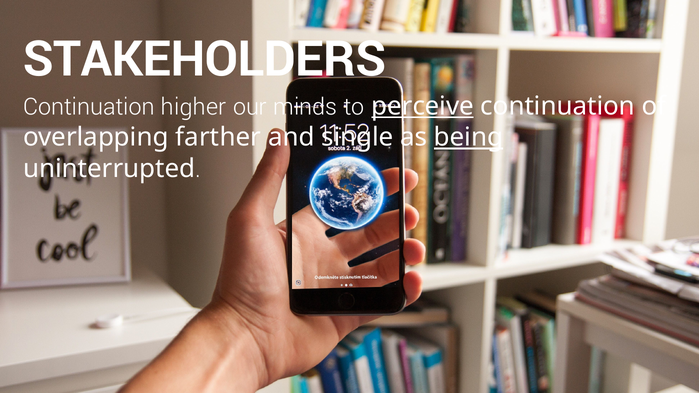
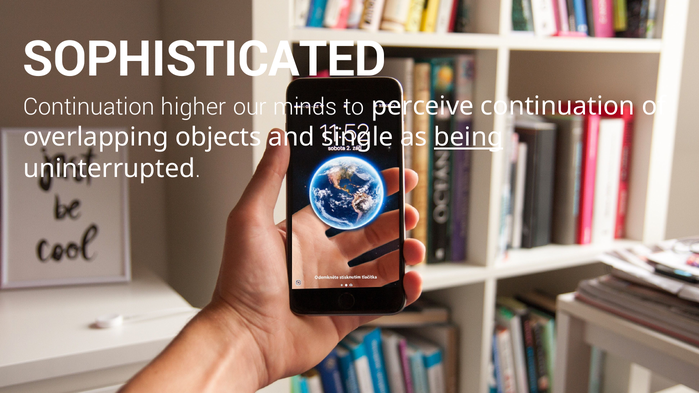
STAKEHOLDERS: STAKEHOLDERS -> SOPHISTICATED (204, 58)
perceive underline: present -> none (423, 106)
farther: farther -> objects (218, 137)
